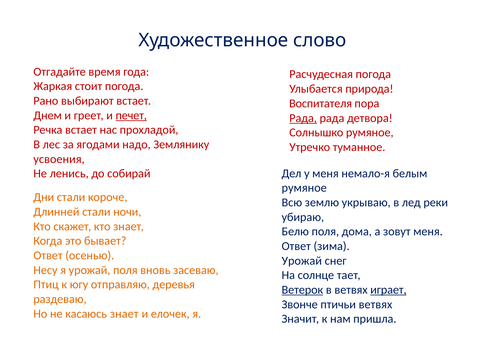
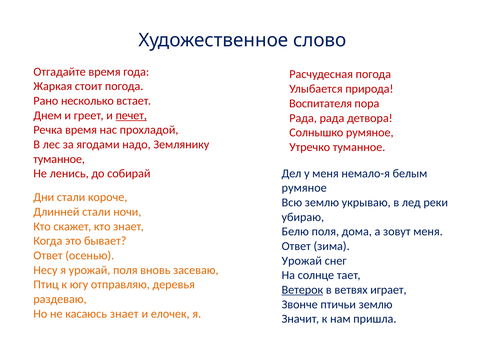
выбирают: выбирают -> несколько (87, 101)
Рада underline: present -> none (303, 118)
Речка встает: встает -> время (81, 130)
усвоения: усвоения -> туманное (59, 159)
играет underline: present -> none (388, 290)
птичьи ветвях: ветвях -> землю (376, 304)
